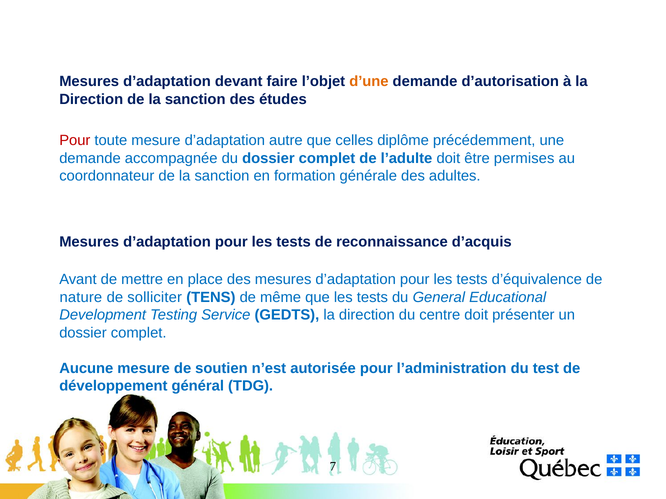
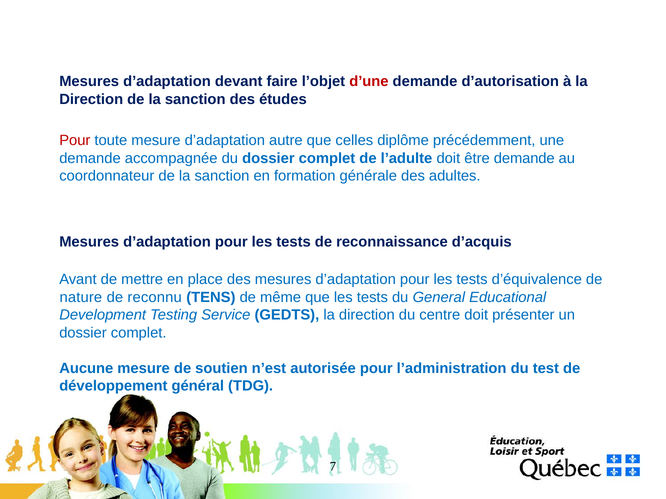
d’une colour: orange -> red (369, 82)
être permises: permises -> demande (524, 158)
solliciter: solliciter -> reconnu (155, 298)
